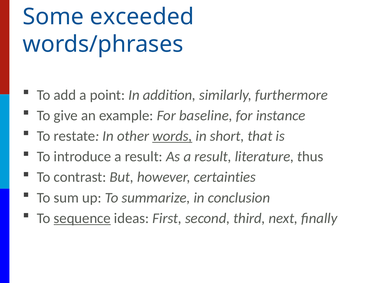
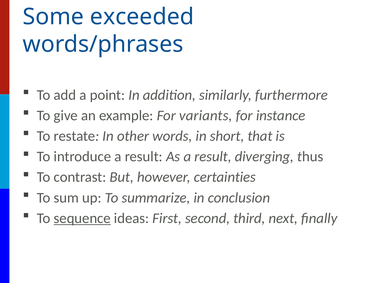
baseline: baseline -> variants (206, 116)
words underline: present -> none (172, 136)
literature: literature -> diverging (264, 157)
